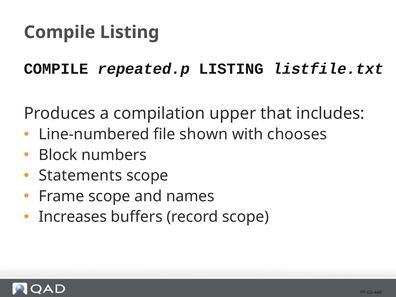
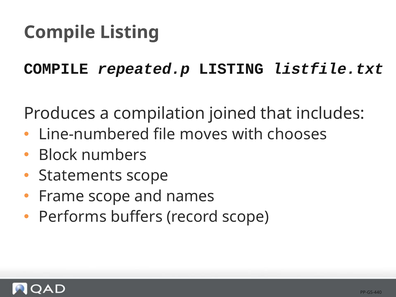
upper: upper -> joined (233, 113)
shown: shown -> moves (204, 134)
Increases: Increases -> Performs (73, 217)
